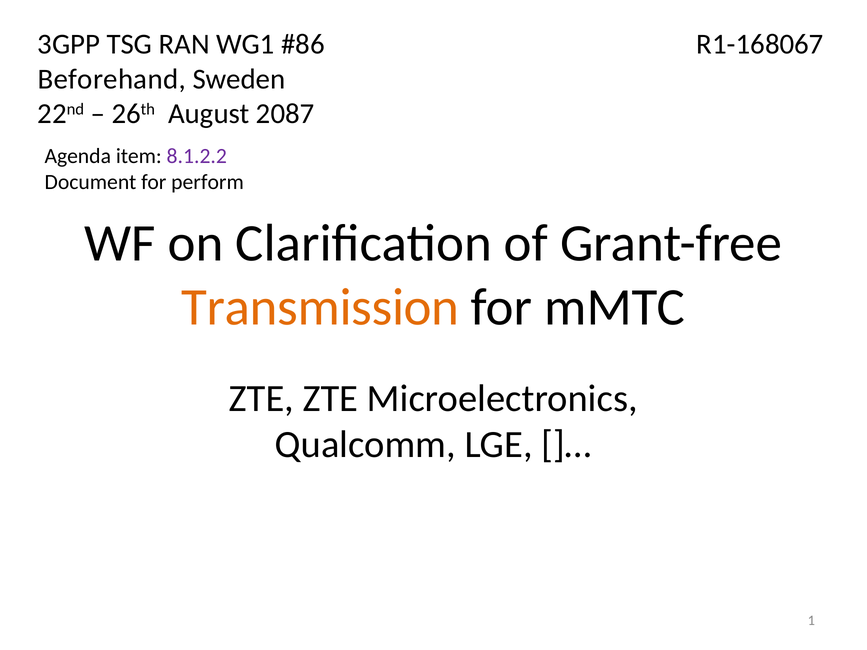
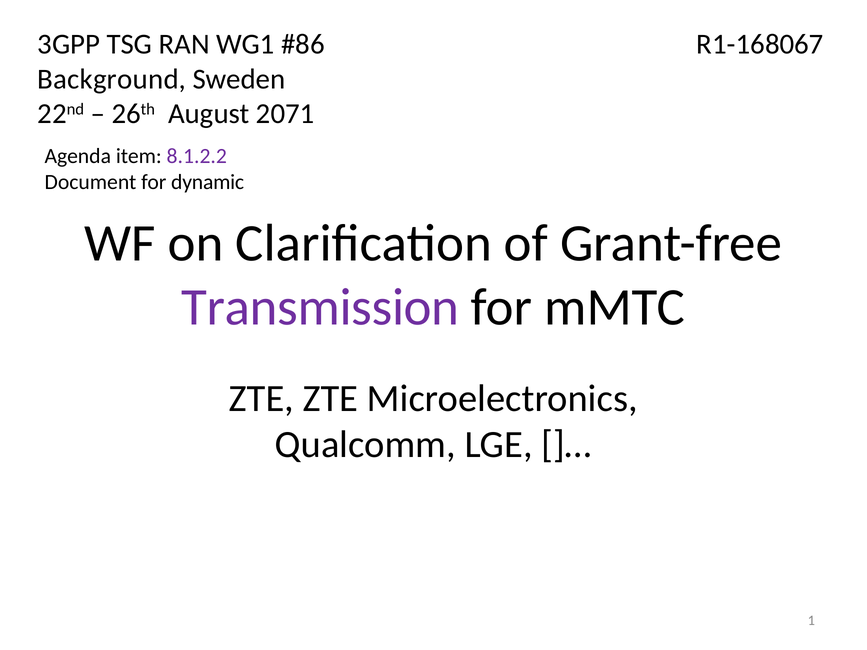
Beforehand: Beforehand -> Background (112, 79)
2087: 2087 -> 2071 (285, 114)
perform: perform -> dynamic (208, 182)
Transmission colour: orange -> purple (320, 307)
